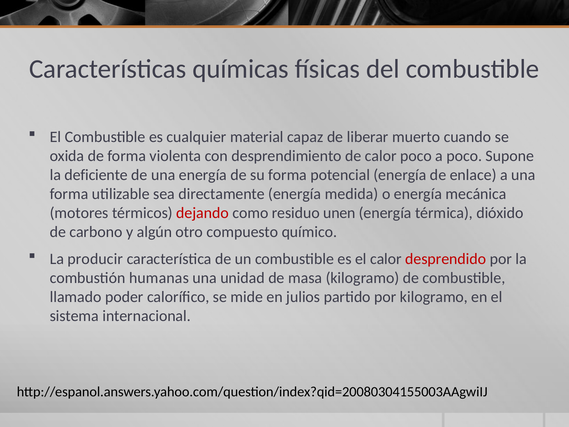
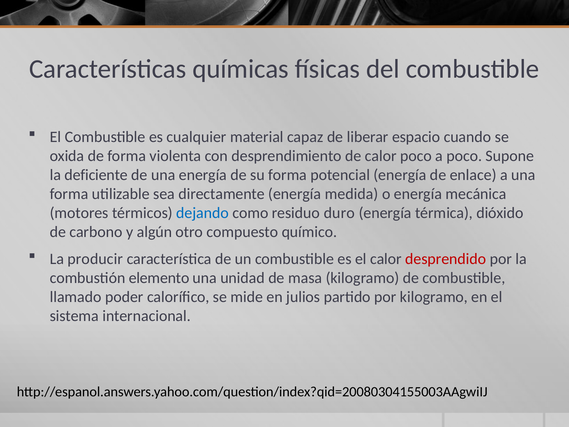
muerto: muerto -> espacio (416, 137)
dejando colour: red -> blue (203, 213)
unen: unen -> duro (339, 213)
humanas: humanas -> elemento (159, 278)
